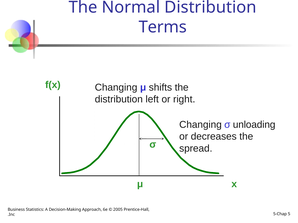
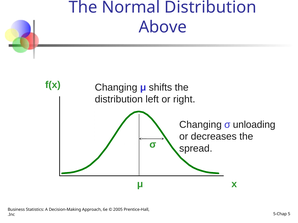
Terms: Terms -> Above (163, 27)
